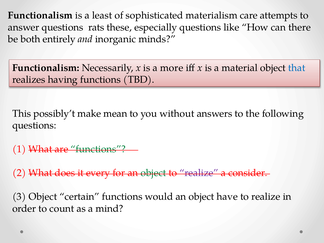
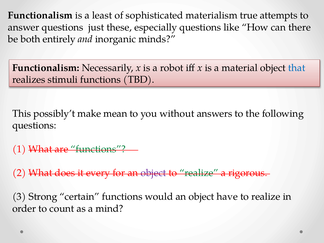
care: care -> true (249, 15)
rats: rats -> just (96, 27)
more: more -> robot (172, 68)
having: having -> stimuli (63, 80)
object colour: green -> purple (153, 173)
realize colour: purple -> green (199, 173)
consider: consider -> rigorous (248, 173)
3 Object: Object -> Strong (43, 197)
